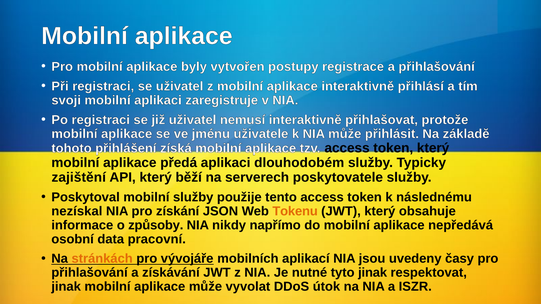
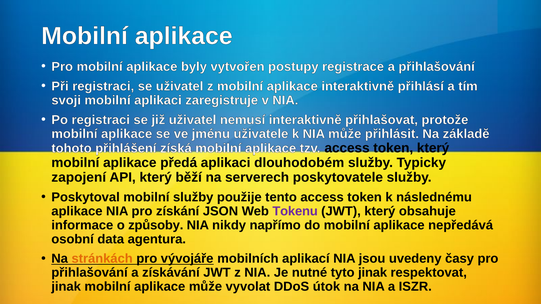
zajištění: zajištění -> zapojení (79, 177)
nezískal: nezískal -> aplikace (77, 211)
Tokenu colour: orange -> purple (295, 211)
pracovní: pracovní -> agentura (157, 239)
